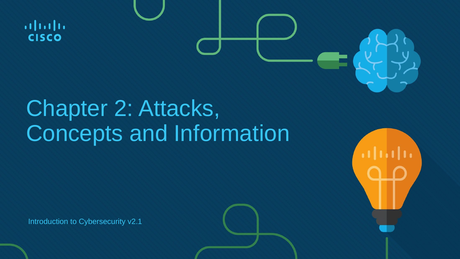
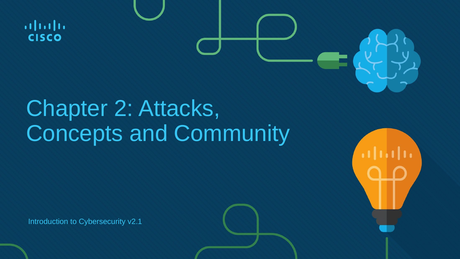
Information: Information -> Community (232, 133)
